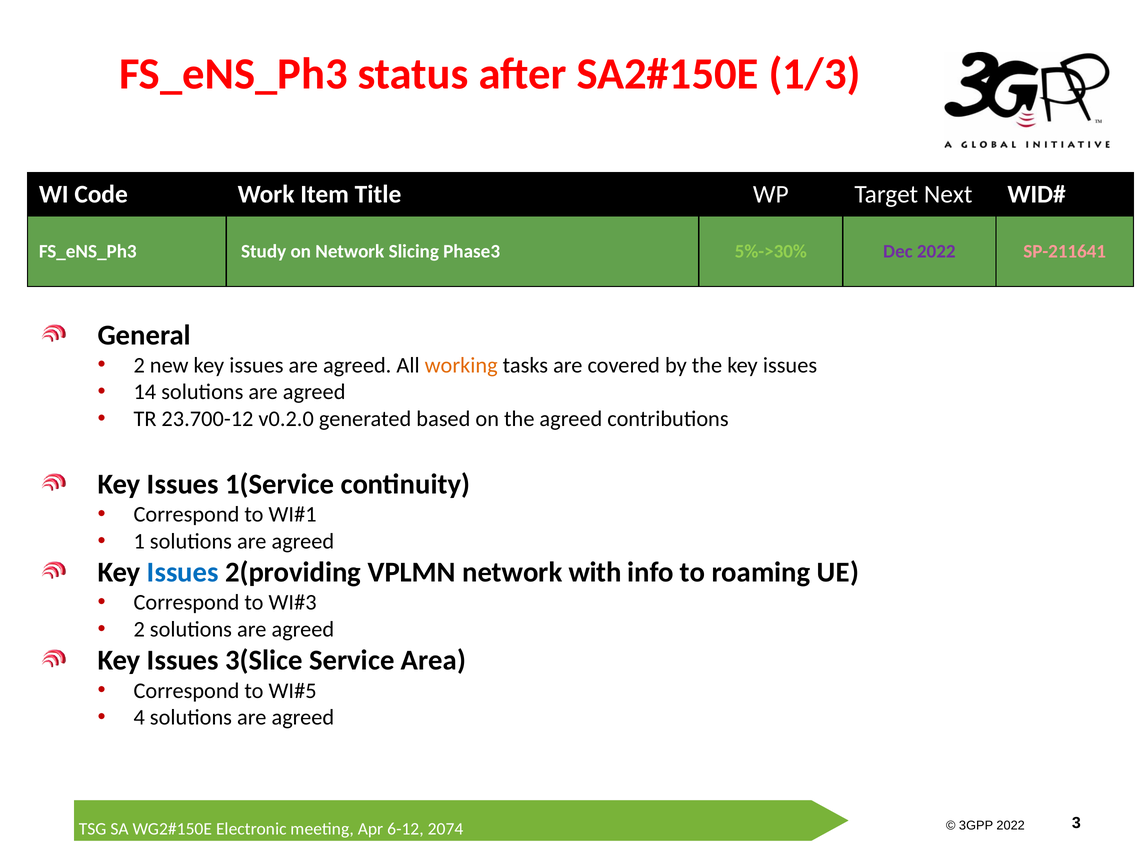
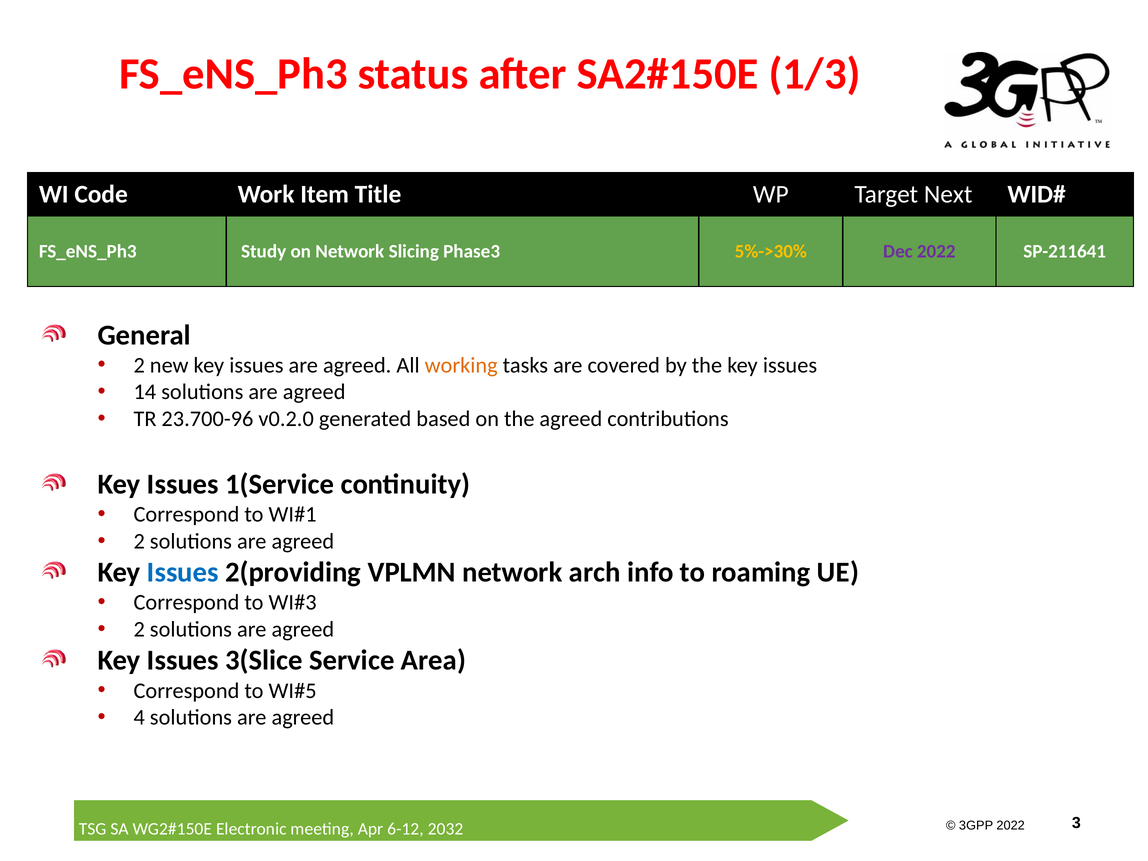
5%->30% colour: light green -> yellow (771, 251)
SP-211641 colour: pink -> white (1065, 251)
23.700-12: 23.700-12 -> 23.700-96 (207, 419)
1: 1 -> 2 (139, 541)
with: with -> arch (595, 572)
2074: 2074 -> 2032 (445, 829)
